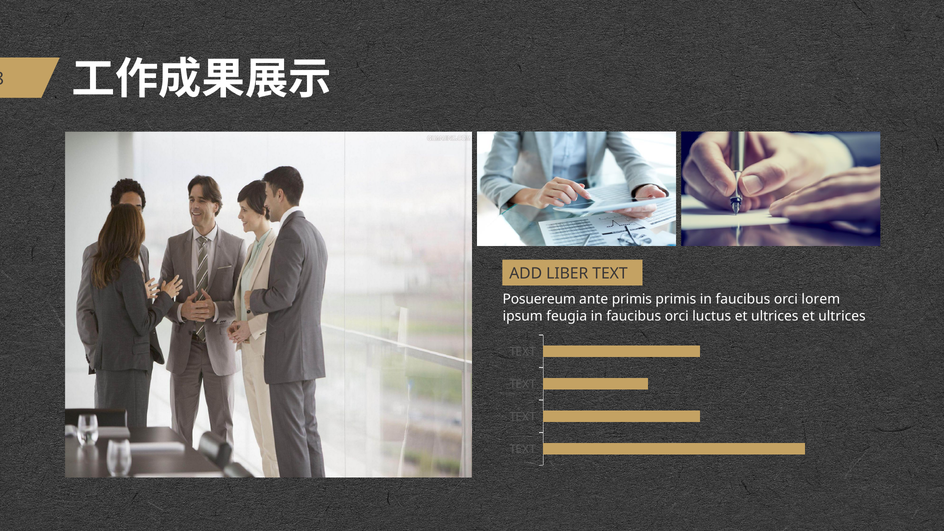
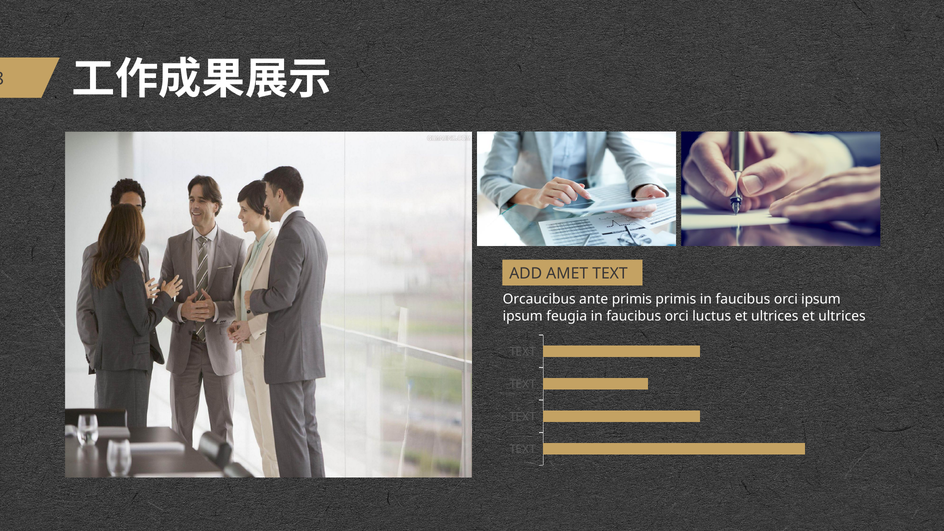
LIBER: LIBER -> AMET (567, 274)
Posuereum: Posuereum -> Orcaucibus (539, 299)
orci lorem: lorem -> ipsum (821, 299)
